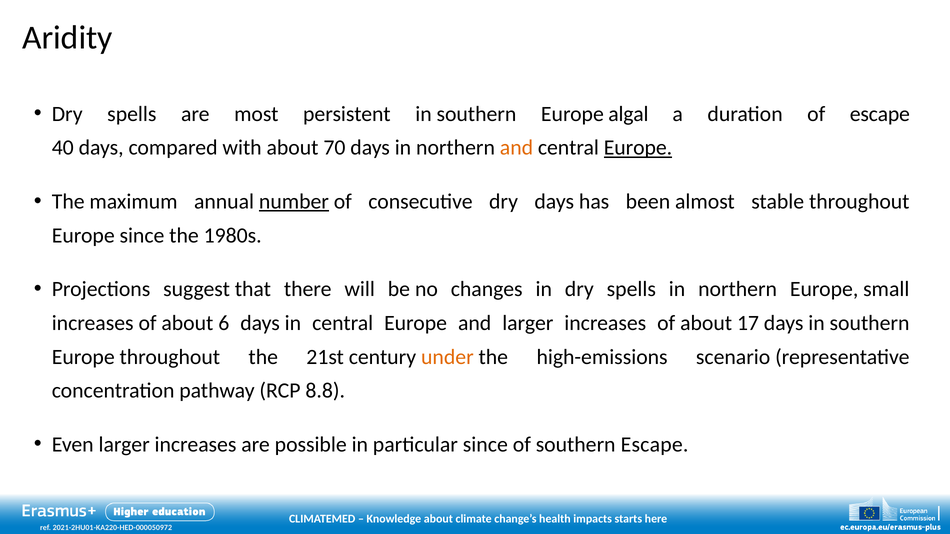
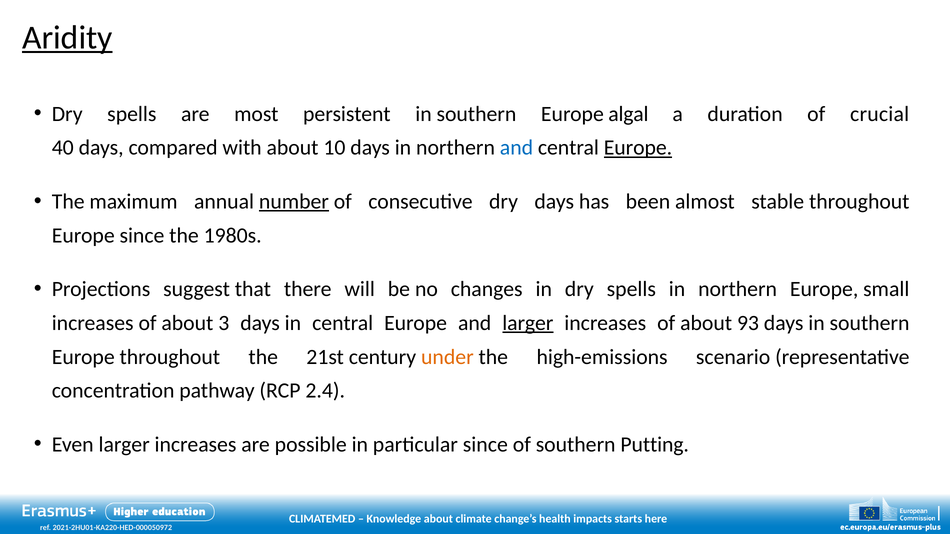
Aridity underline: none -> present (67, 38)
of escape: escape -> crucial (880, 114)
70: 70 -> 10 (334, 148)
and colour: orange -> blue (516, 148)
6: 6 -> 3 (224, 323)
larger underline: none -> present (528, 323)
17: 17 -> 93 (748, 323)
8.8: 8.8 -> 2.4 (325, 391)
southern Escape: Escape -> Putting (655, 445)
